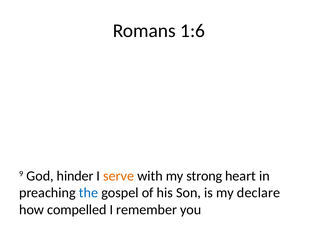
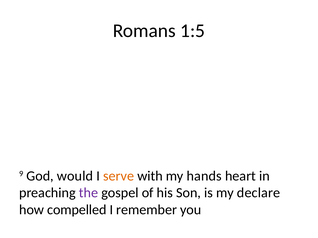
1:6: 1:6 -> 1:5 (193, 31)
hinder: hinder -> would (75, 176)
strong: strong -> hands (204, 176)
the colour: blue -> purple (89, 193)
